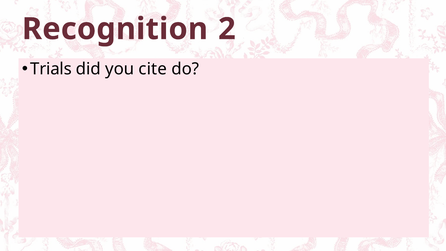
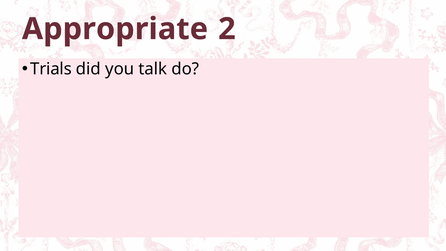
Recognition: Recognition -> Appropriate (115, 29)
cite: cite -> talk (153, 69)
